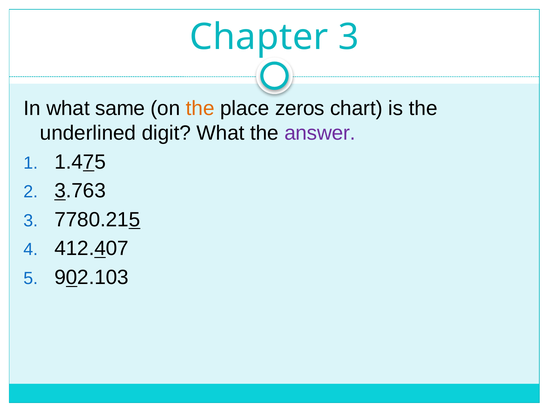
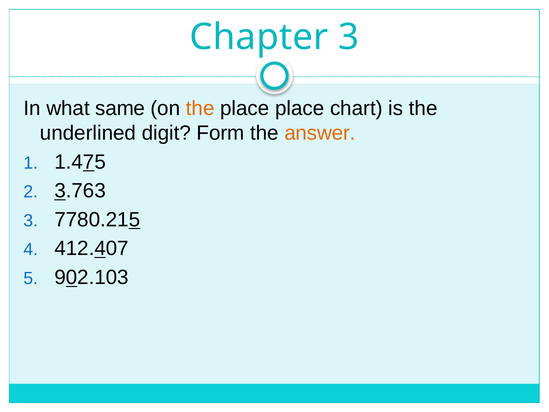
place zeros: zeros -> place (300, 108)
digit What: What -> Form (221, 133)
answer colour: purple -> orange (320, 133)
